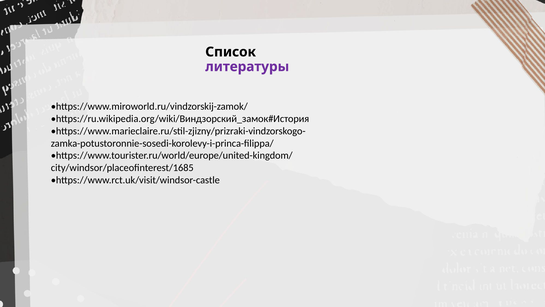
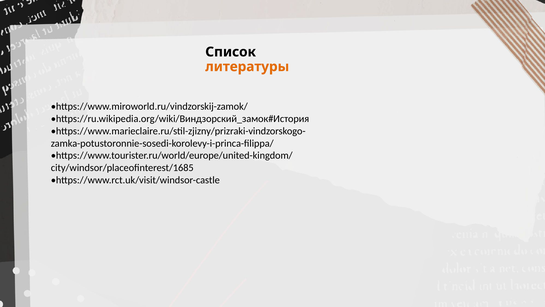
литературы colour: purple -> orange (247, 67)
